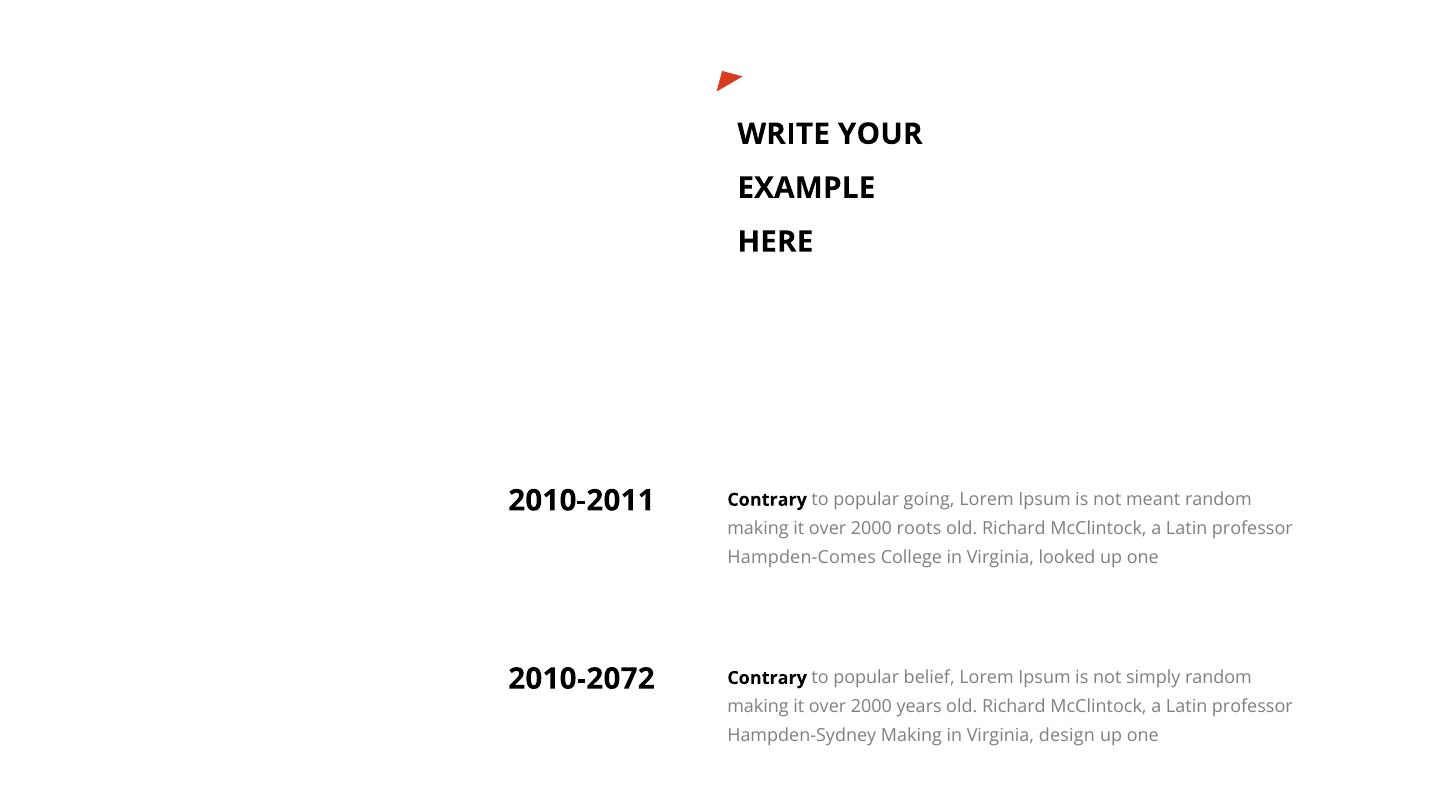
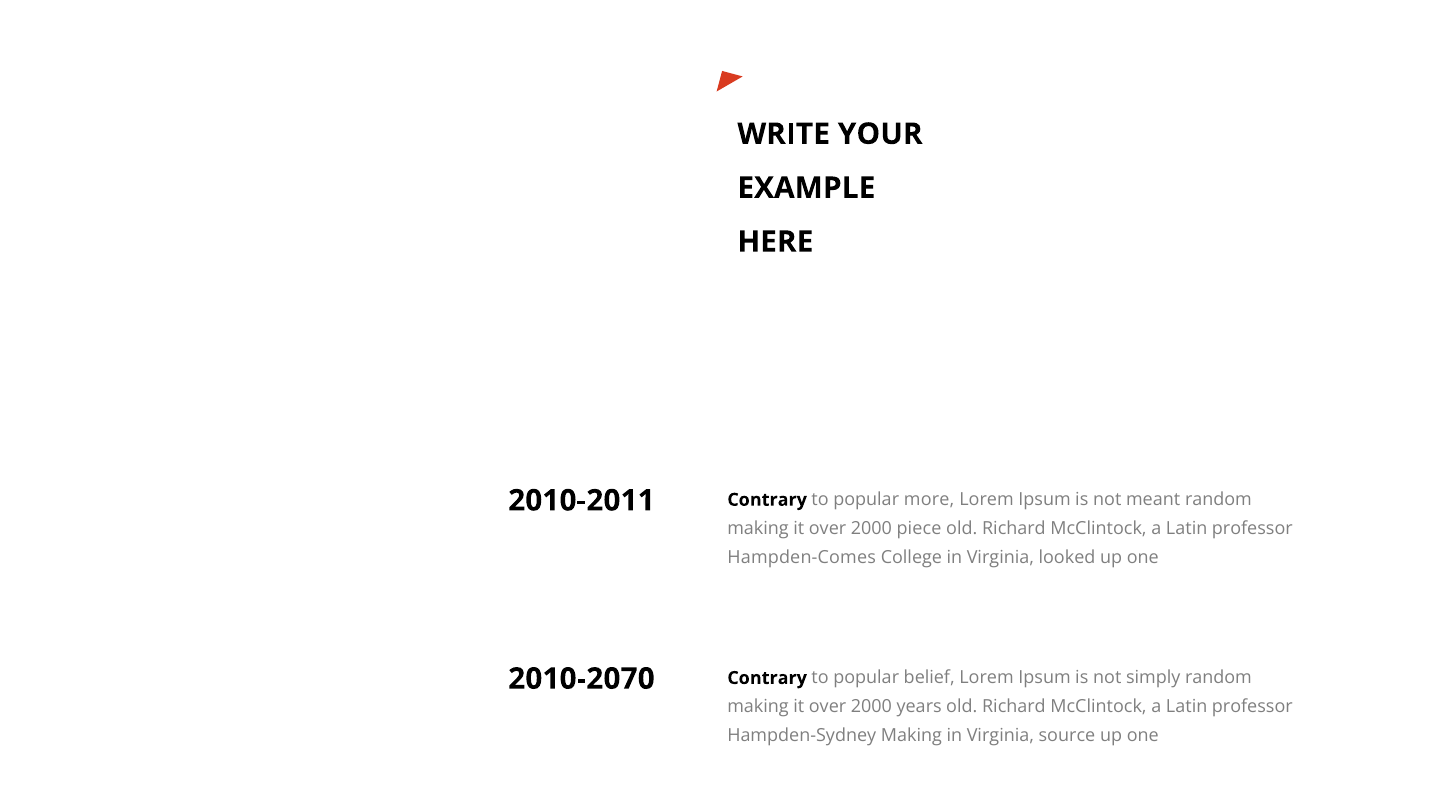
going: going -> more (929, 500)
roots: roots -> piece (919, 528)
2010-2072: 2010-2072 -> 2010-2070 (581, 679)
design: design -> source (1067, 735)
